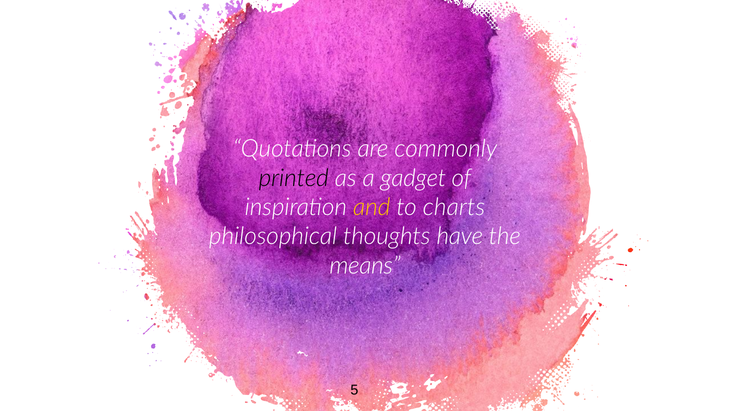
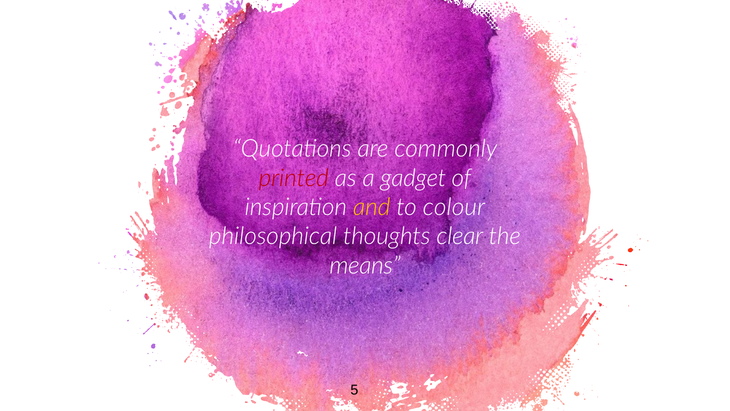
printed colour: black -> red (294, 178)
charts: charts -> colour (454, 207)
have: have -> clear (460, 236)
